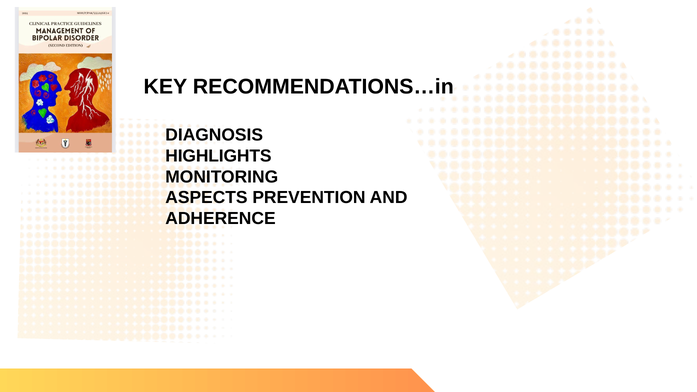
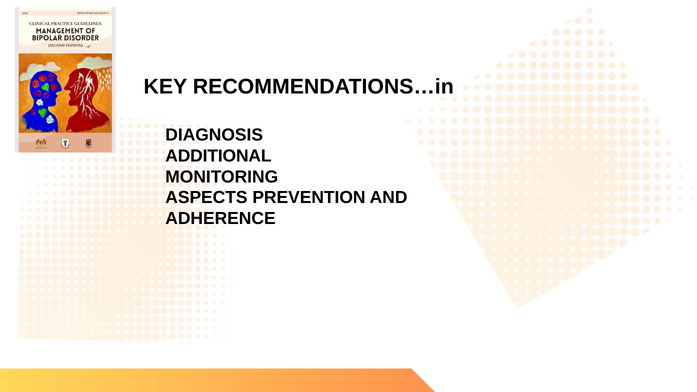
HIGHLIGHTS: HIGHLIGHTS -> ADDITIONAL (218, 156)
